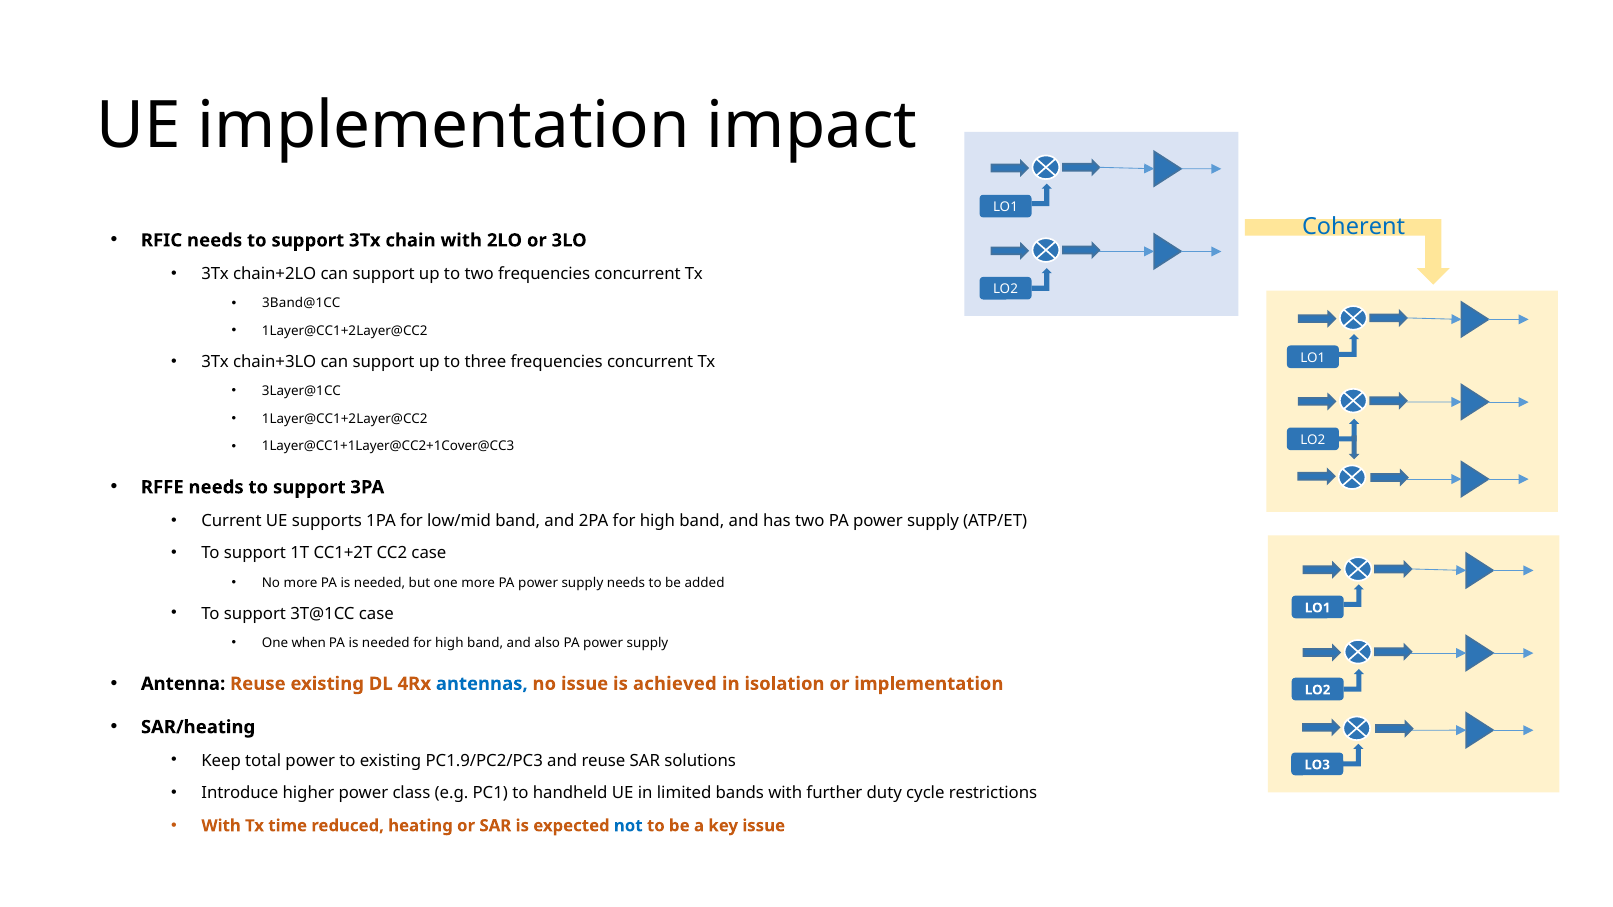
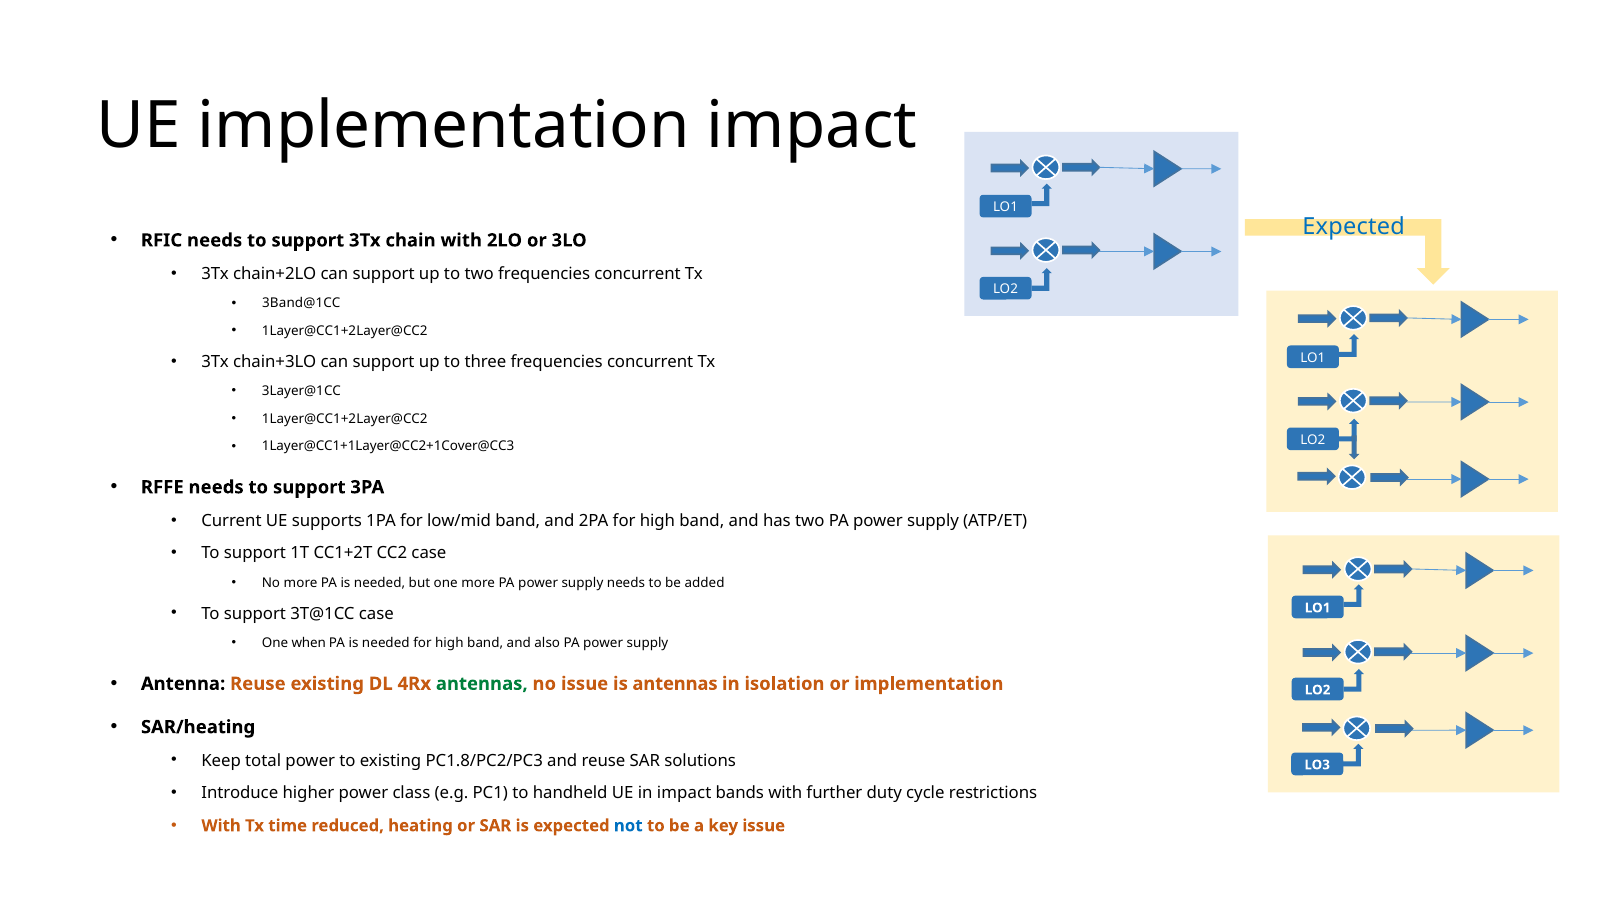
Coherent: Coherent -> Expected (1354, 226)
antennas colour: blue -> green (482, 684)
is achieved: achieved -> antennas (675, 684)
PC1.9/PC2/PC3: PC1.9/PC2/PC3 -> PC1.8/PC2/PC3 (484, 761)
in limited: limited -> impact (684, 793)
